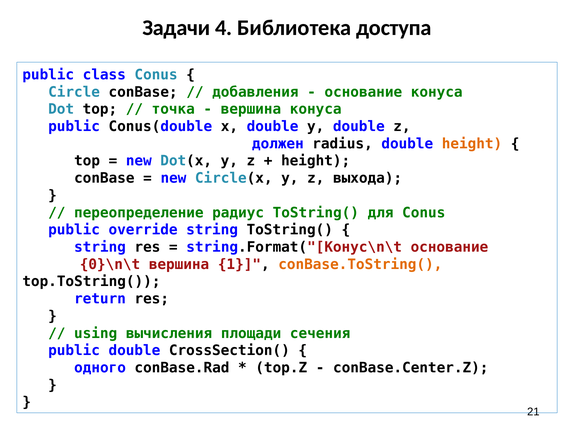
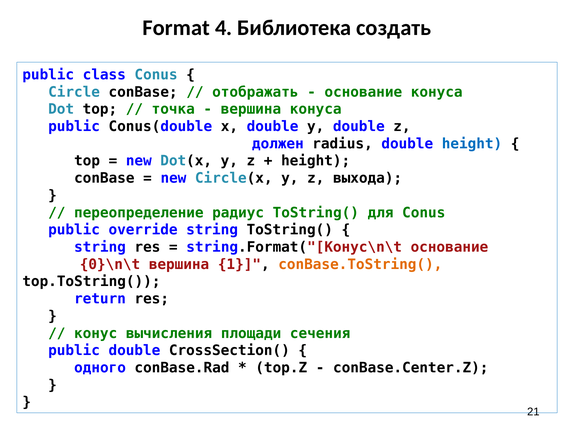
Задачи: Задачи -> Format (176, 28)
доступа: доступа -> создать (394, 28)
добавления: добавления -> отображать (255, 92)
height colour: orange -> blue (472, 143)
using: using -> конус (96, 333)
